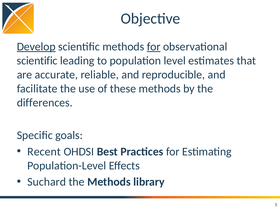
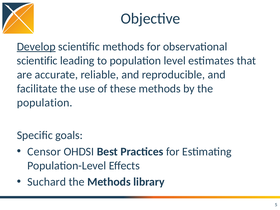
for underline: present -> none (154, 47)
differences: differences -> population (45, 103)
Recent: Recent -> Censor (44, 152)
